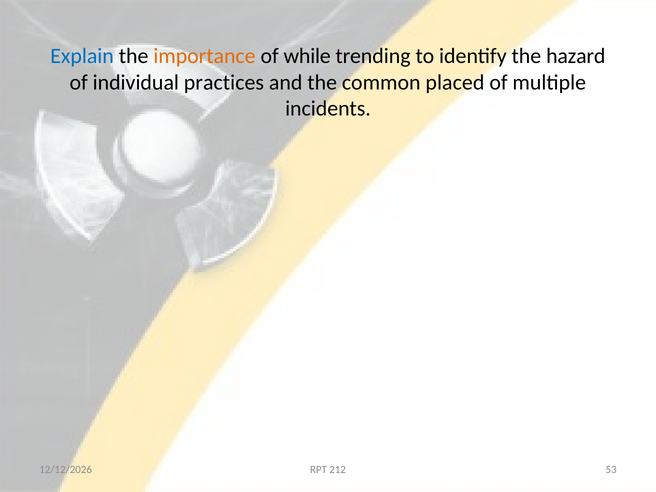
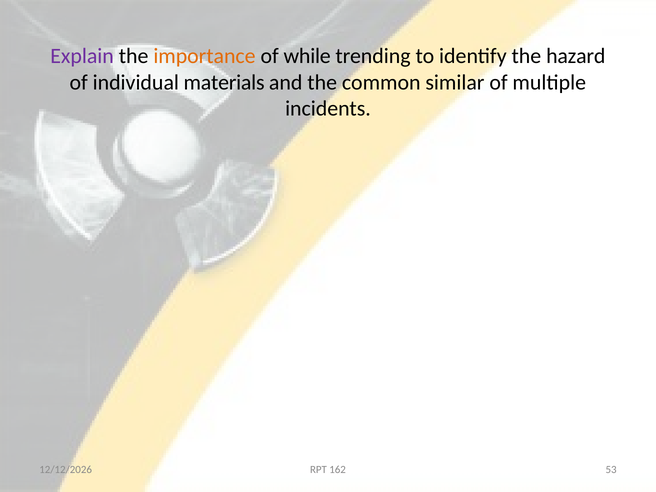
Explain colour: blue -> purple (82, 56)
practices: practices -> materials (224, 82)
placed: placed -> similar (455, 82)
212: 212 -> 162 (338, 470)
